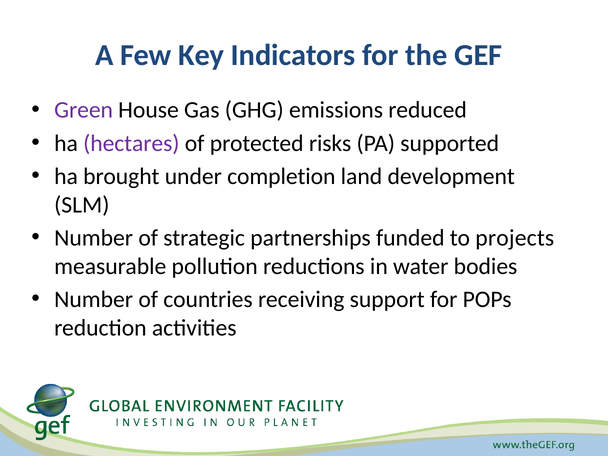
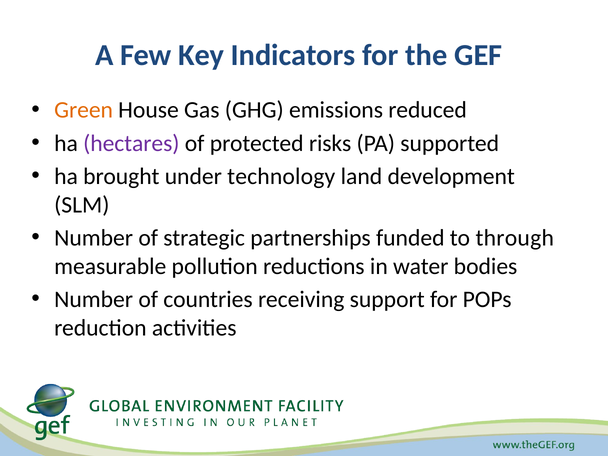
Green colour: purple -> orange (84, 110)
completion: completion -> technology (281, 176)
projects: projects -> through (515, 238)
